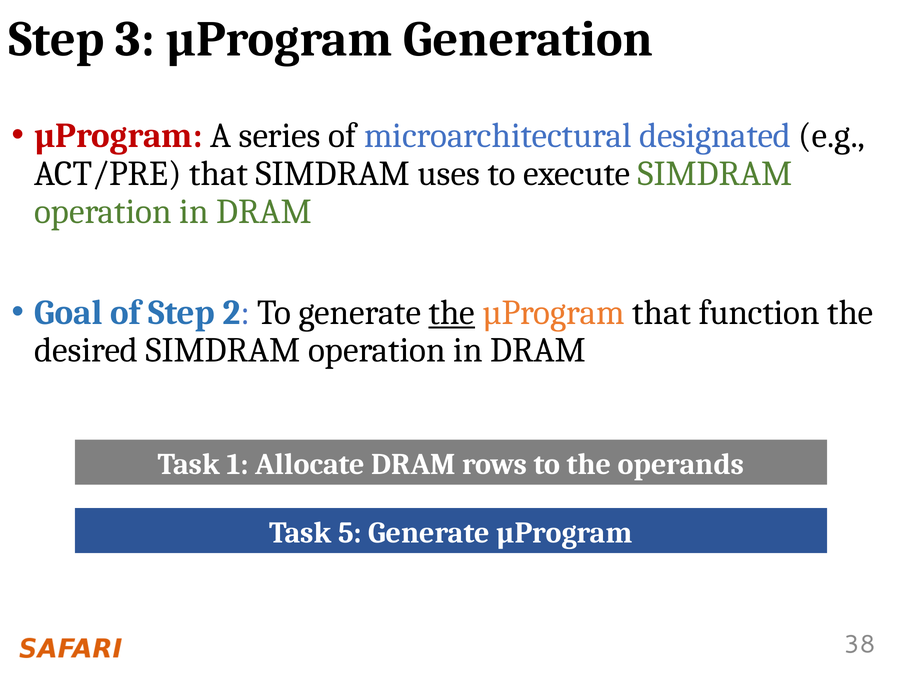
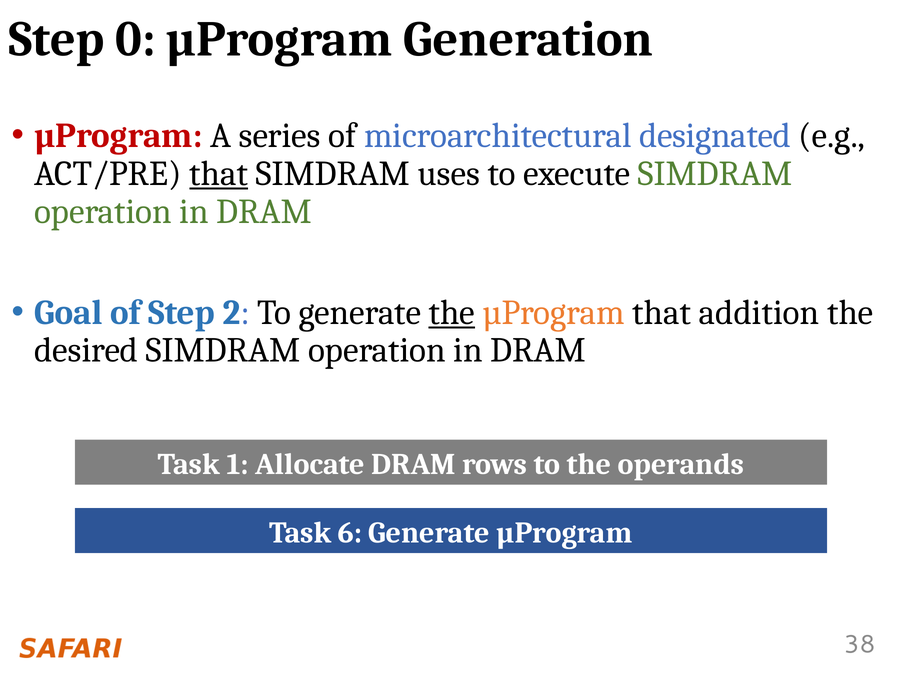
3: 3 -> 0 (135, 39)
that underline: none -> present (219, 173)
function: function -> addition (759, 312)
5: 5 -> 6 (350, 532)
